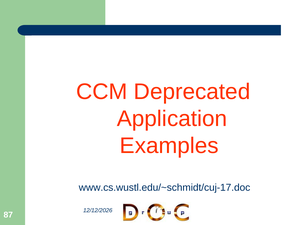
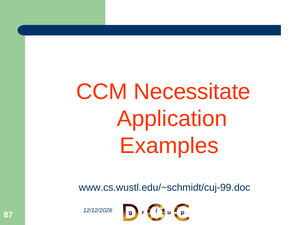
Deprecated: Deprecated -> Necessitate (192, 92)
www.cs.wustl.edu/~schmidt/cuj-17.doc: www.cs.wustl.edu/~schmidt/cuj-17.doc -> www.cs.wustl.edu/~schmidt/cuj-99.doc (165, 188)
